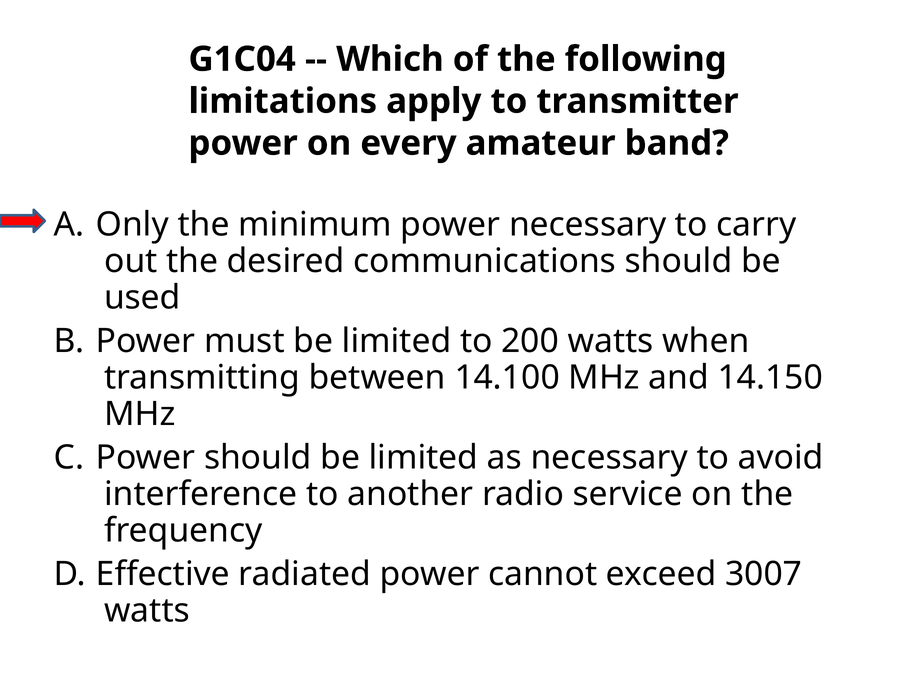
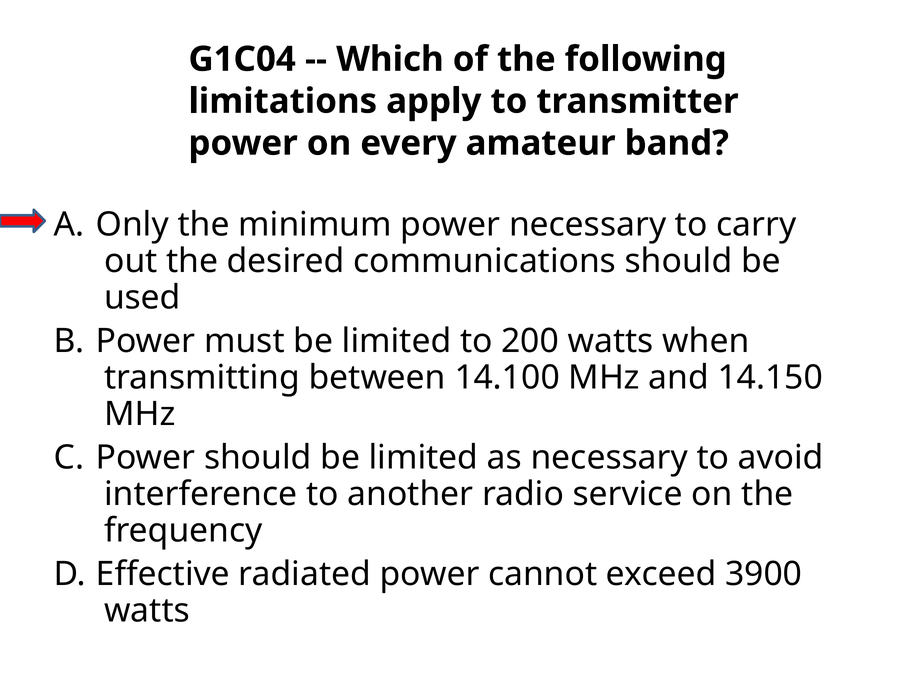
3007: 3007 -> 3900 (764, 574)
